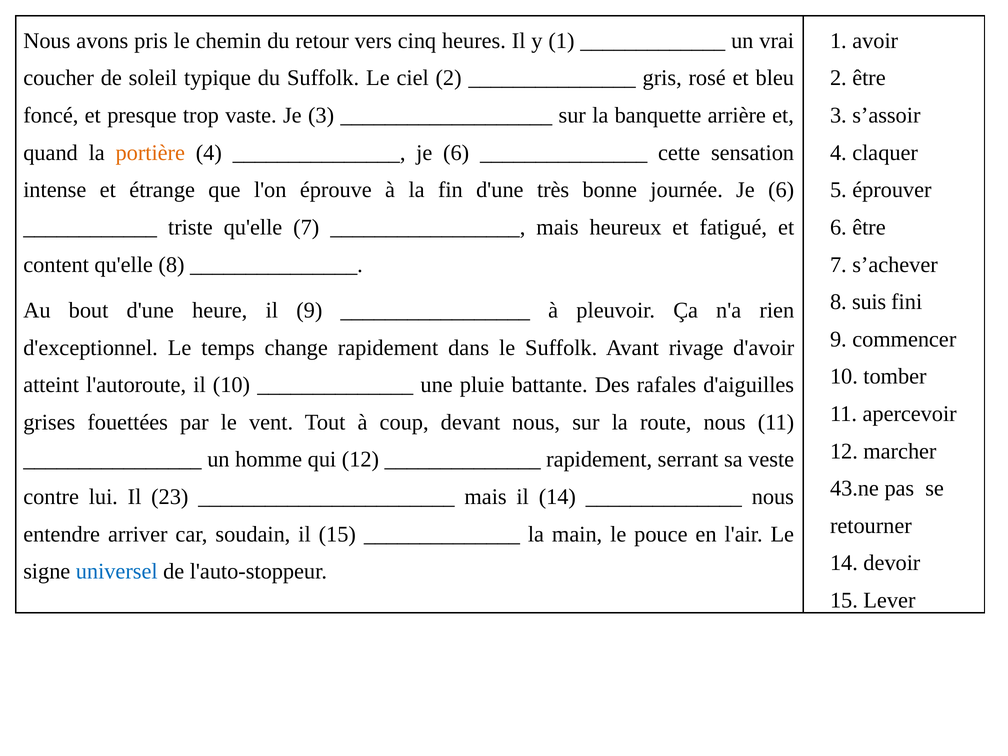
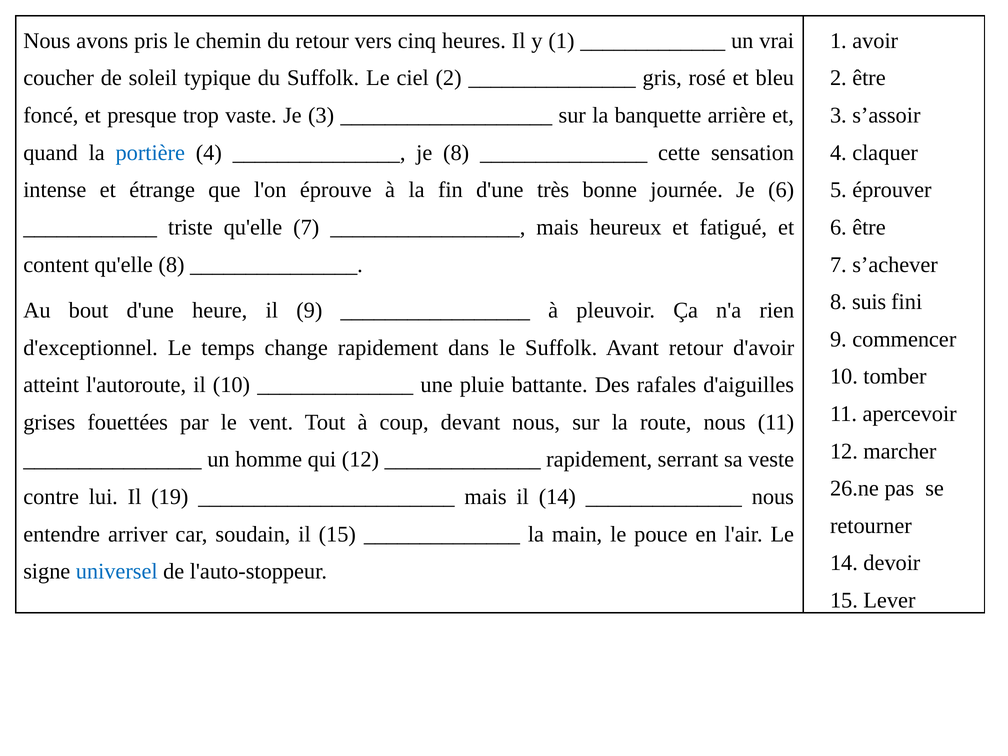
portière colour: orange -> blue (150, 153)
6: 6 -> 8 (456, 153)
Avant rivage: rivage -> retour (696, 348)
43.ne: 43.ne -> 26.ne (854, 488)
23: 23 -> 19 (170, 497)
